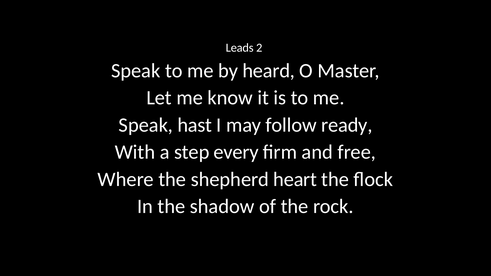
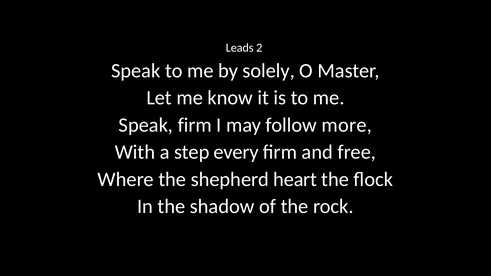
heard: heard -> solely (269, 71)
Speak hast: hast -> firm (195, 125)
ready: ready -> more (347, 125)
